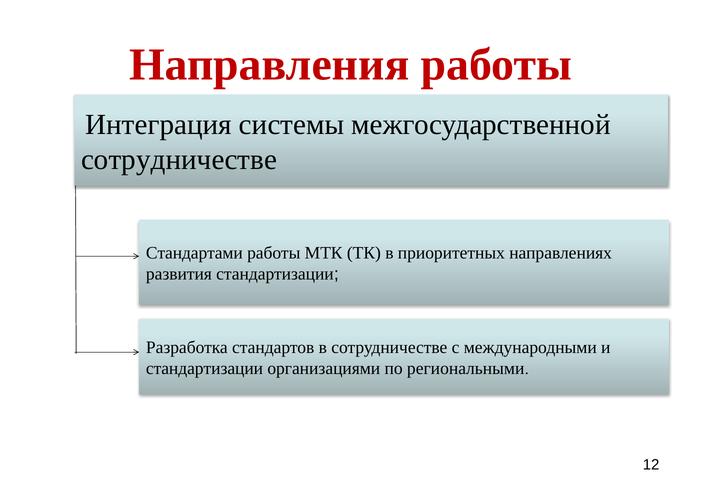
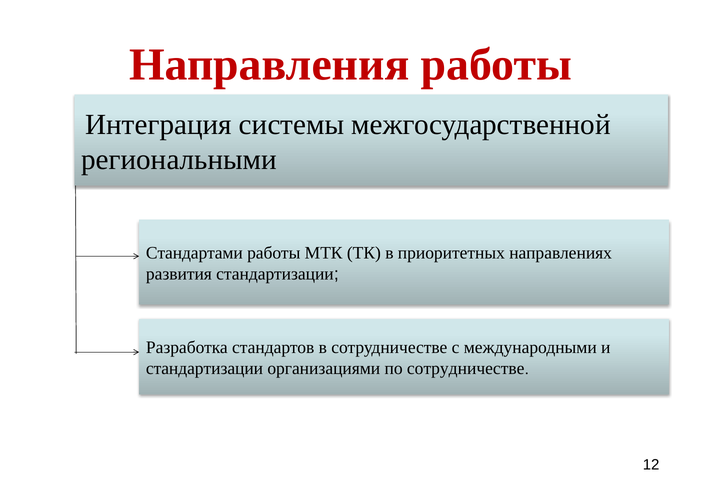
сотрудничестве: сотрудничестве -> региональными (179, 159)
по региональными: региональными -> сотрудничестве (466, 368)
